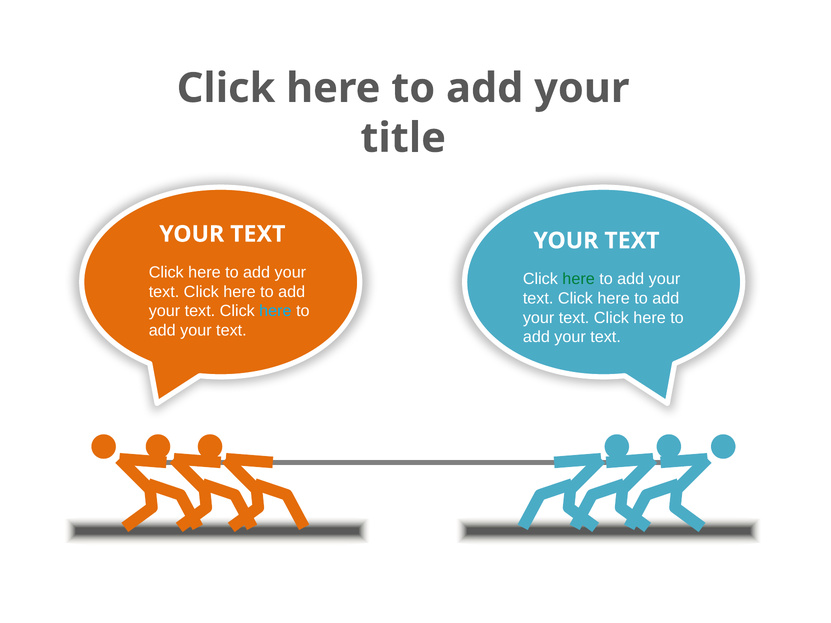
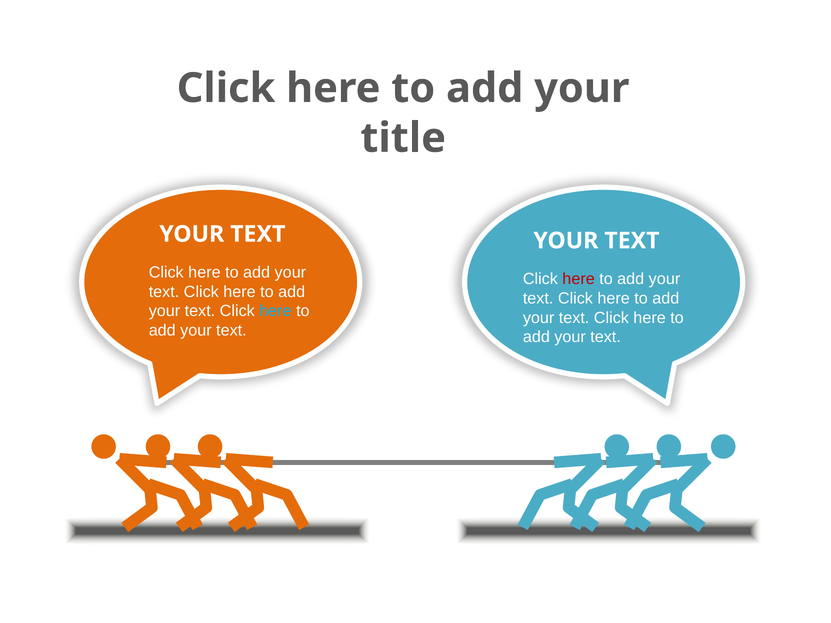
here colour: green -> red (579, 279)
